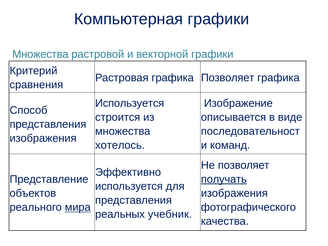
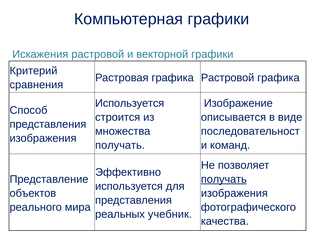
Множества: Множества -> Искажения (40, 54)
графика Позволяет: Позволяет -> Растровой (228, 78)
хотелось: хотелось -> получать (120, 145)
мира underline: present -> none (78, 207)
